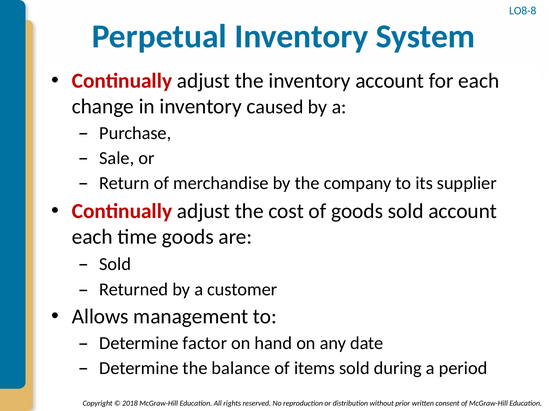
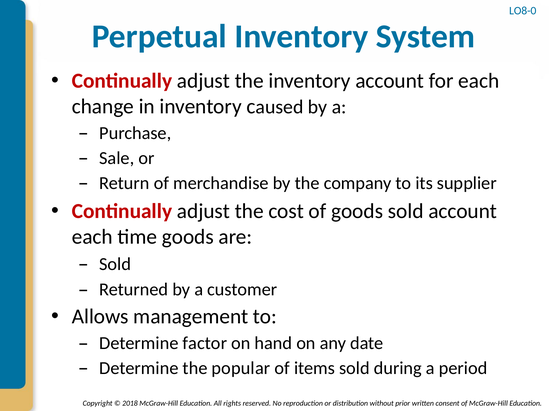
LO8-8: LO8-8 -> LO8-0 (523, 11)
balance: balance -> popular (241, 369)
